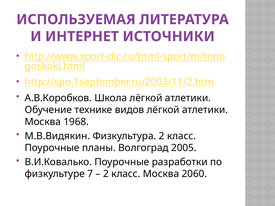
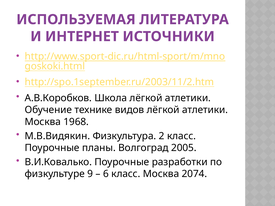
7: 7 -> 9 (90, 174)
2: 2 -> 6 (106, 174)
2060: 2060 -> 2074 (194, 174)
